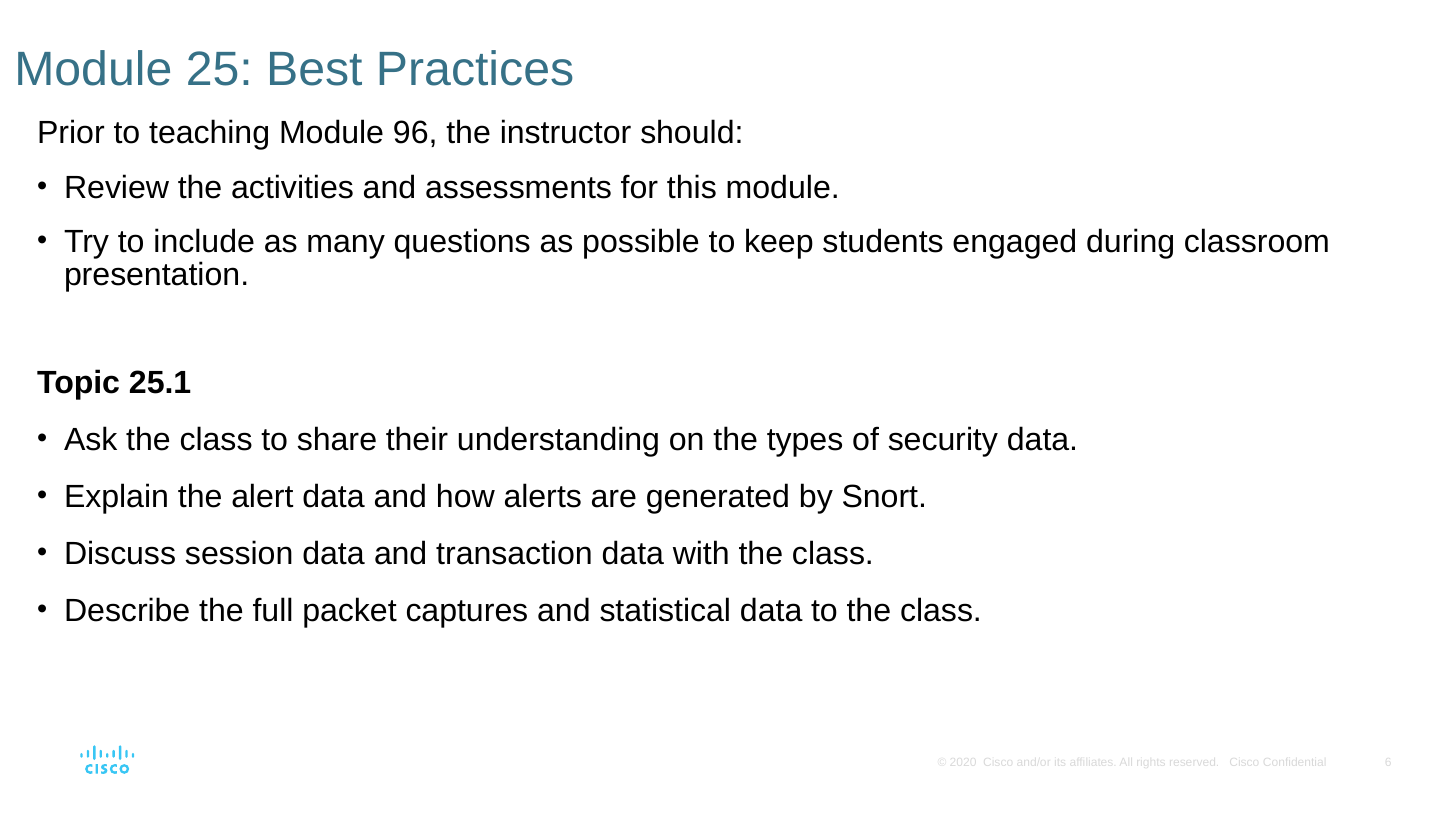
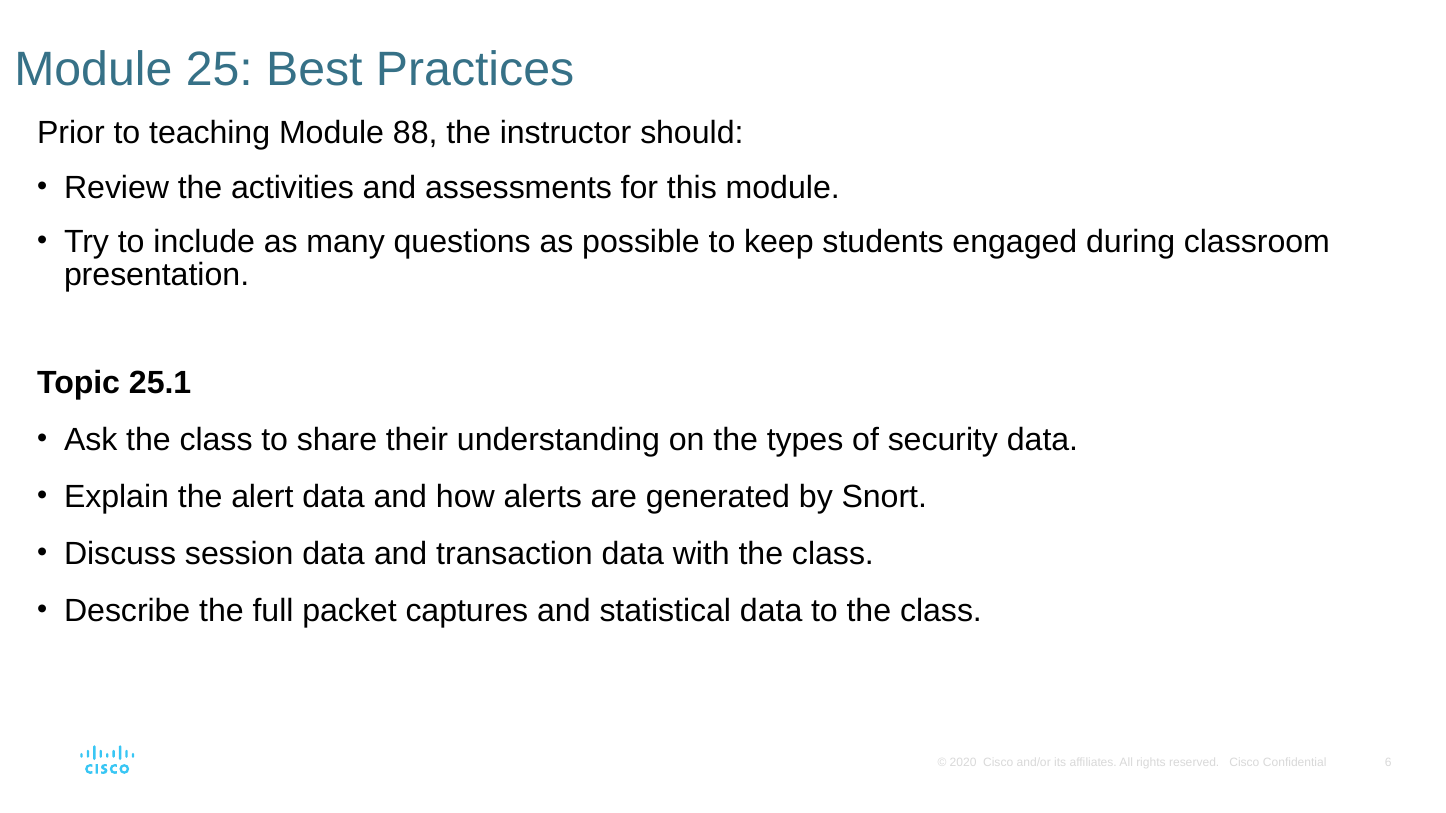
96: 96 -> 88 (415, 133)
